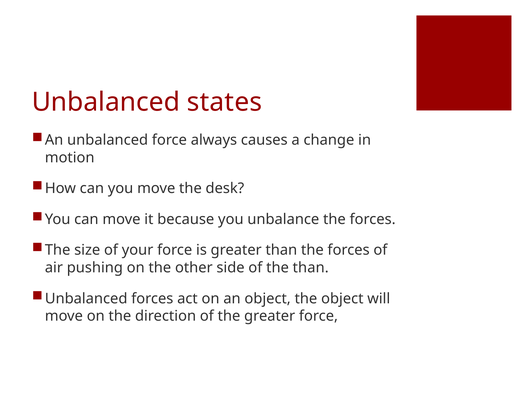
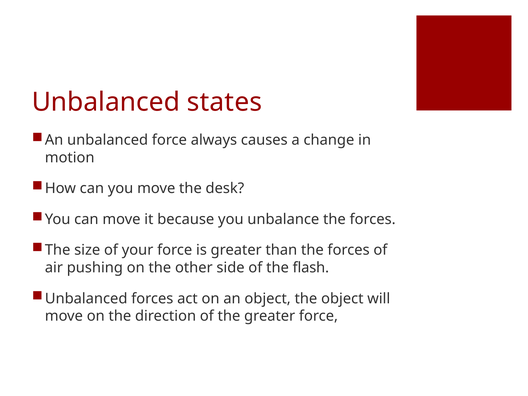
the than: than -> flash (311, 268)
